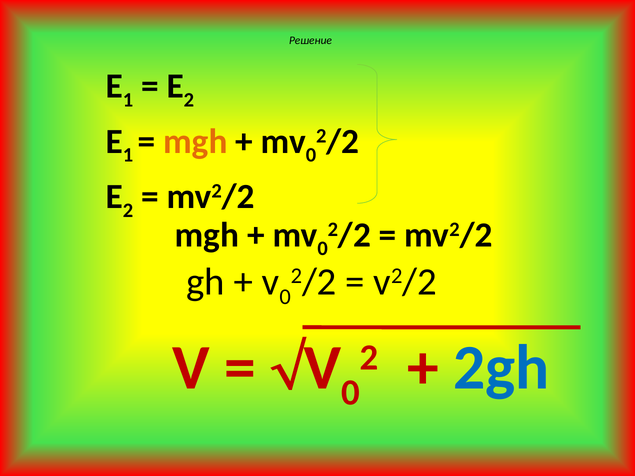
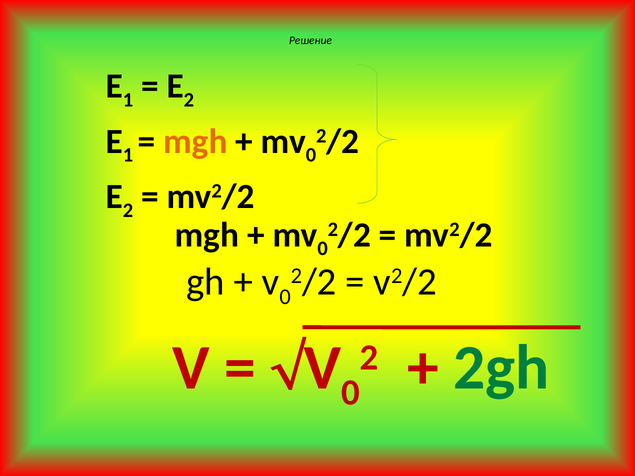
2gh colour: blue -> green (501, 368)
